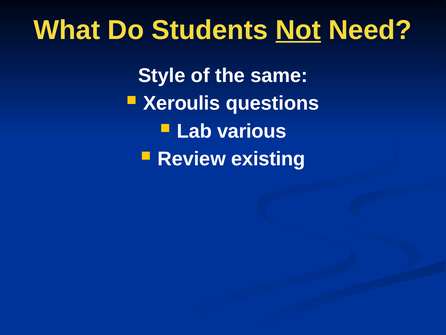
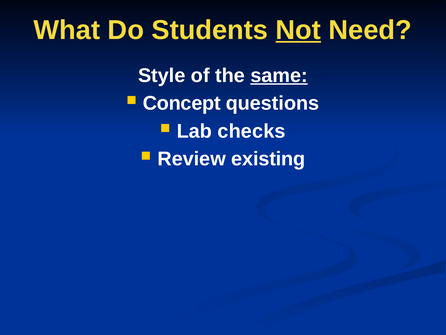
same underline: none -> present (279, 75)
Xeroulis: Xeroulis -> Concept (182, 103)
various: various -> checks (252, 131)
